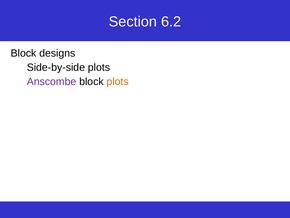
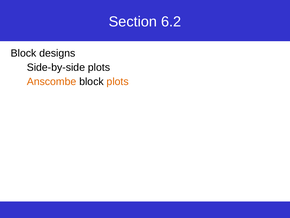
Anscombe colour: purple -> orange (52, 81)
